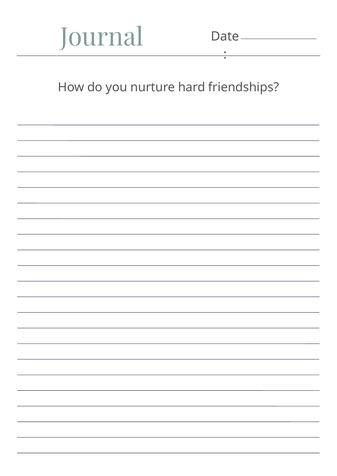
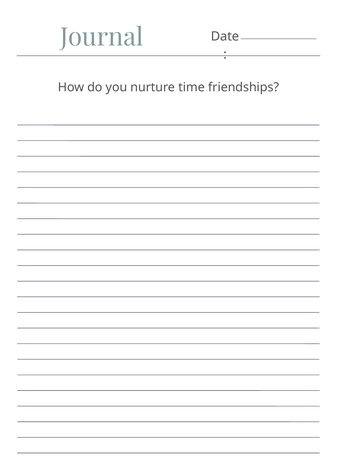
hard: hard -> time (192, 87)
